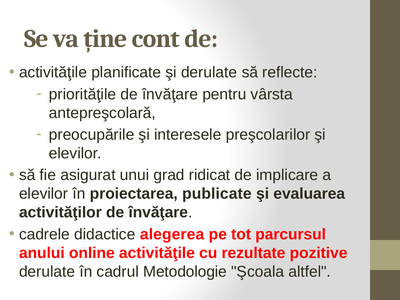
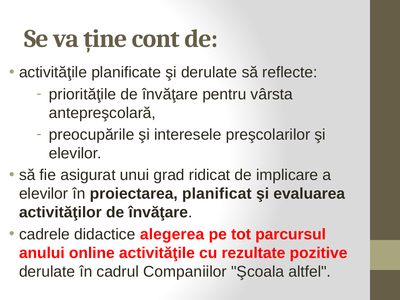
publicate: publicate -> planificat (217, 194)
Metodologie: Metodologie -> Companiilor (185, 272)
